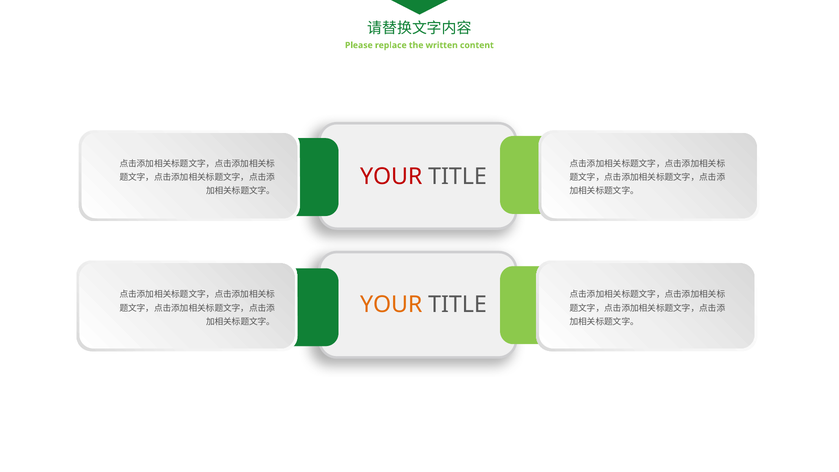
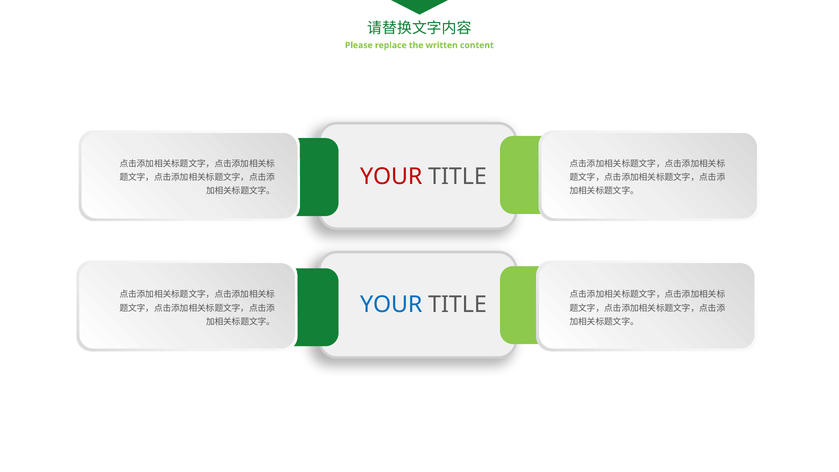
YOUR colour: orange -> blue (391, 304)
